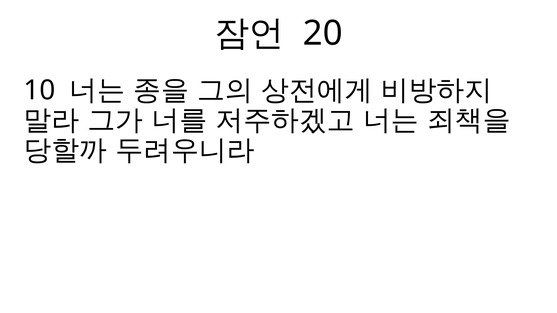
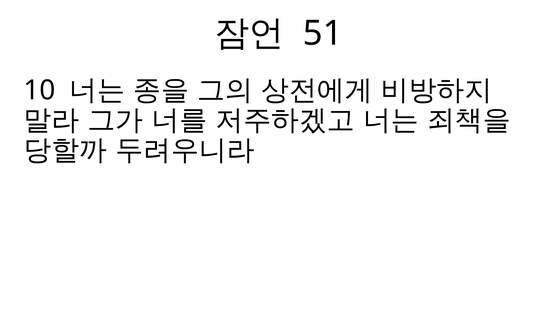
20: 20 -> 51 (323, 34)
